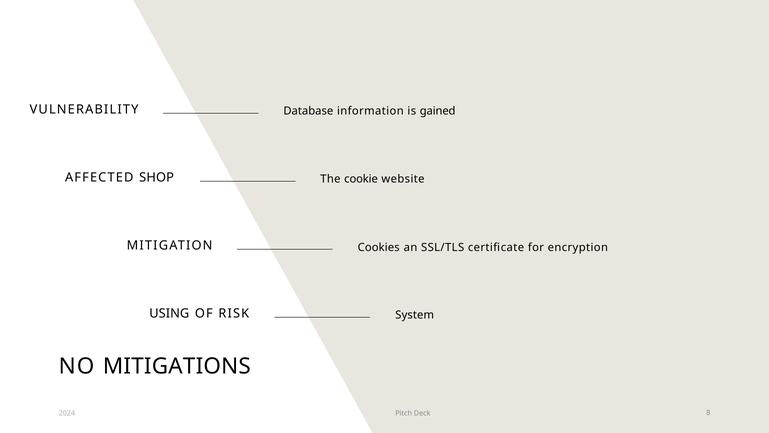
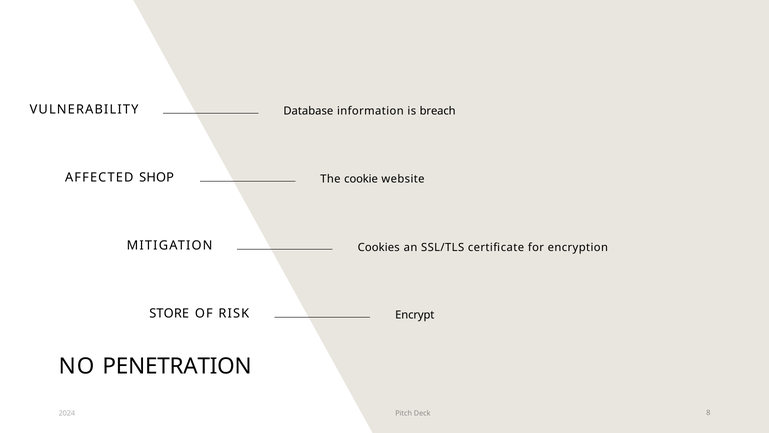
gained: gained -> breach (438, 111)
USING: USING -> STORE (169, 313)
System: System -> Encrypt (415, 315)
MITIGATIONS: MITIGATIONS -> PENETRATION (177, 366)
